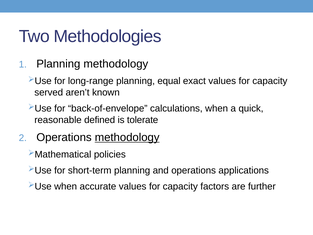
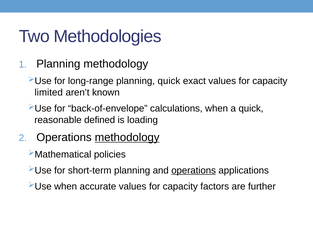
planning equal: equal -> quick (169, 81)
served: served -> limited (49, 92)
tolerate: tolerate -> loading (143, 120)
operations underline: none -> present (194, 170)
